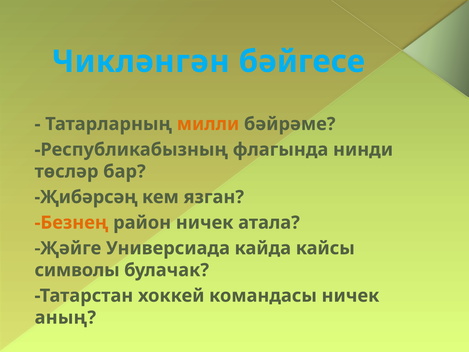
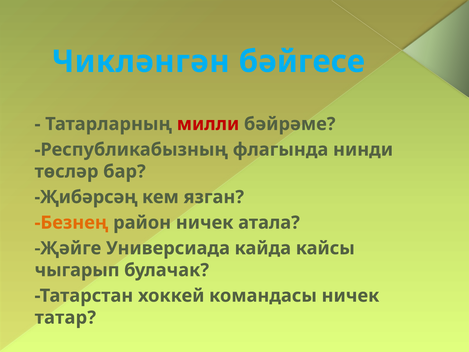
милли colour: orange -> red (208, 124)
символы: символы -> чыгарып (77, 270)
аның: аның -> татар (65, 317)
